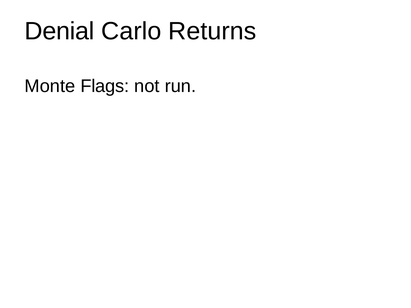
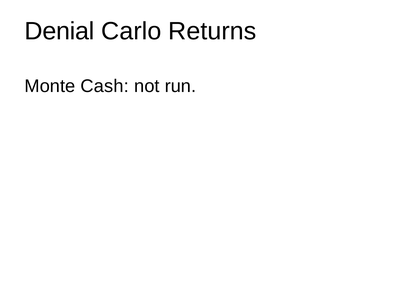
Flags: Flags -> Cash (105, 86)
